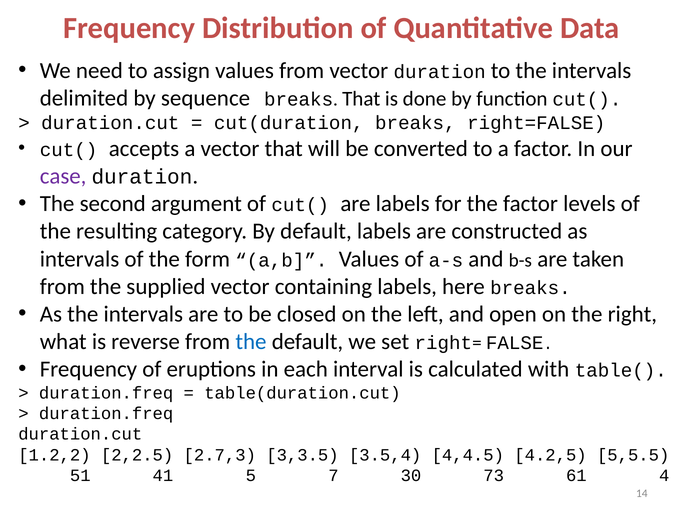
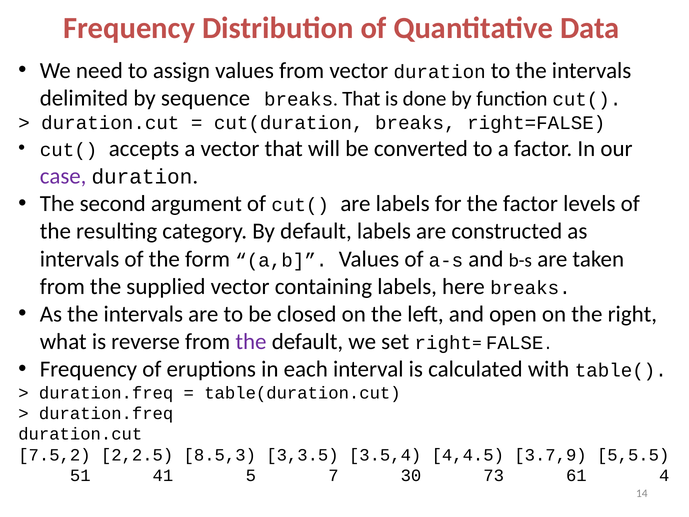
the colour: blue -> purple (251, 341)
1.2,2: 1.2,2 -> 7.5,2 (54, 455)
2.7,3: 2.7,3 -> 8.5,3 (220, 455)
4.2,5: 4.2,5 -> 3.7,9 (551, 455)
